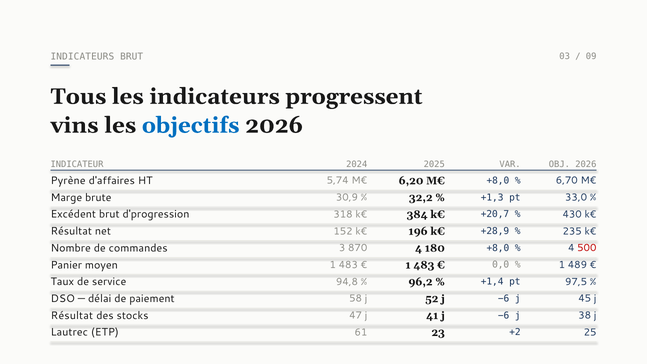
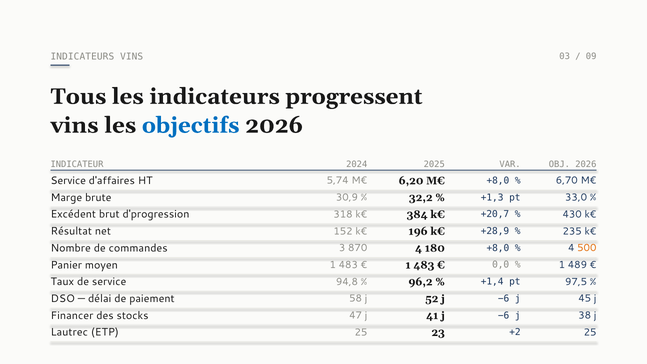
INDICATEURS BRUT: BRUT -> VINS (132, 57)
Pyrène: Pyrène -> Service (68, 181)
500 colour: red -> orange (587, 248)
Résultat: Résultat -> Financer (72, 315)
ETP 61: 61 -> 25 (361, 332)
